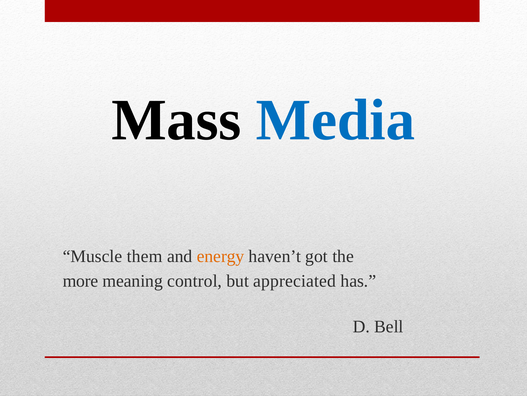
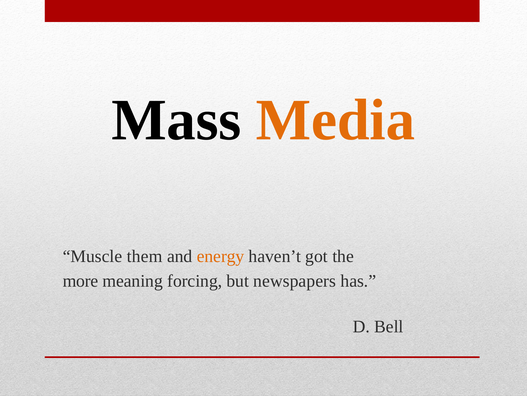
Media colour: blue -> orange (336, 120)
control: control -> forcing (195, 280)
appreciated: appreciated -> newspapers (295, 280)
